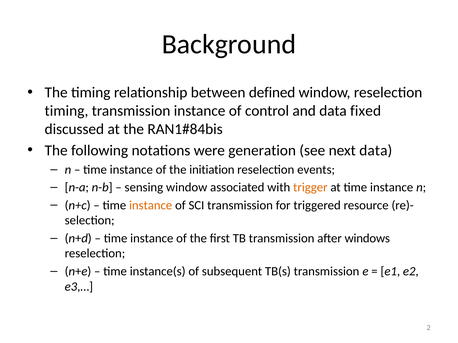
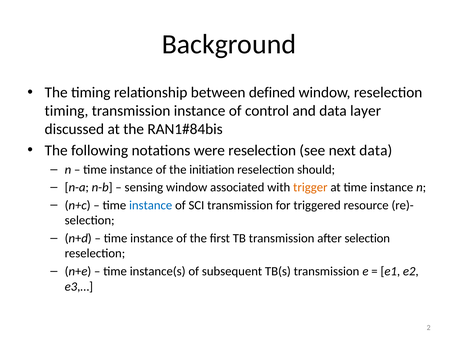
fixed: fixed -> layer (366, 111)
were generation: generation -> reselection (262, 151)
events: events -> should (316, 170)
instance colour: orange -> blue (151, 205)
after windows: windows -> selection (367, 239)
